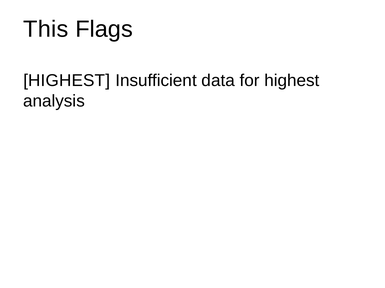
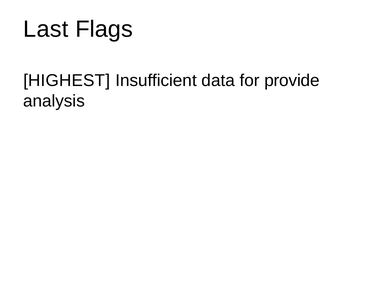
This: This -> Last (46, 29)
for highest: highest -> provide (292, 81)
